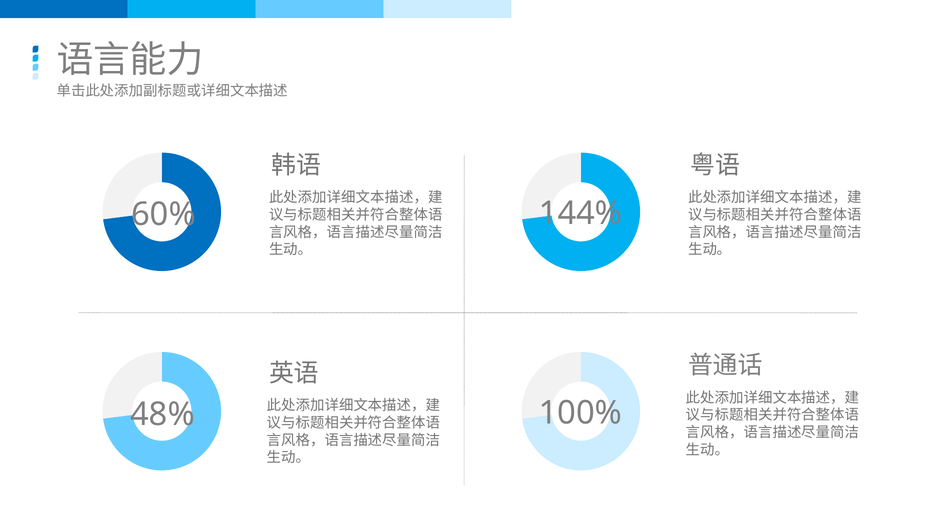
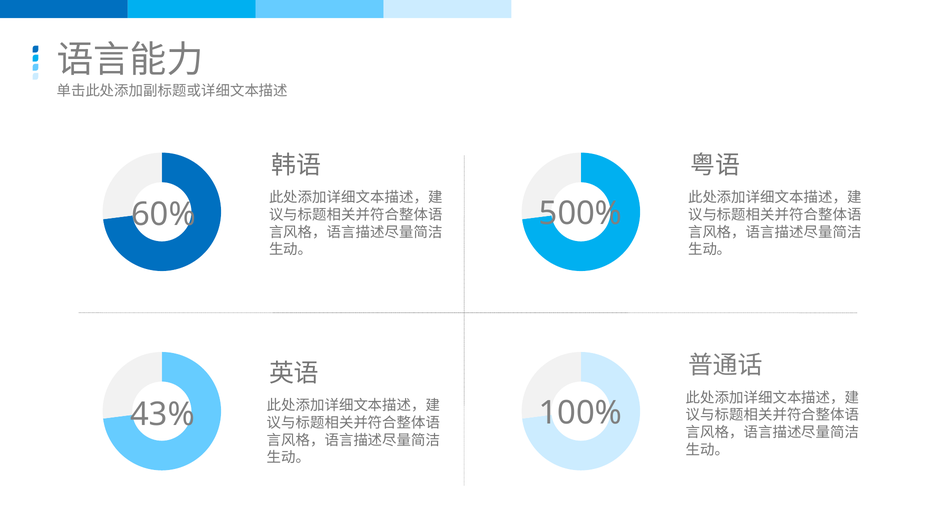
144%: 144% -> 500% (580, 214)
48%: 48% -> 43% (162, 414)
